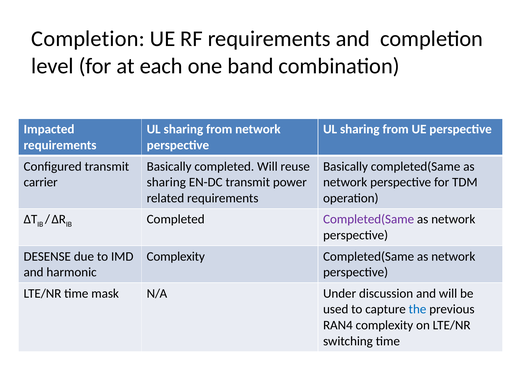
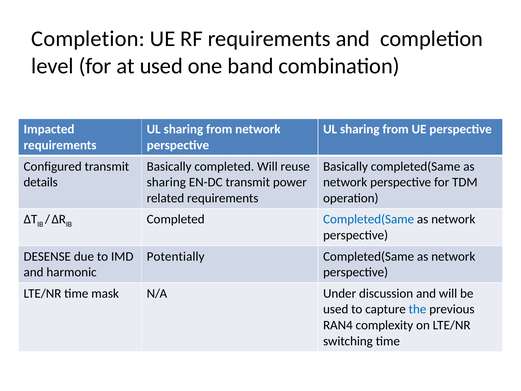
at each: each -> used (161, 66)
carrier: carrier -> details (41, 182)
Completed(Same colour: purple -> blue (369, 219)
Complexity: Complexity -> Potentially (176, 256)
